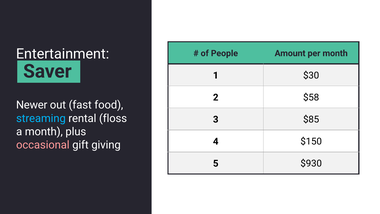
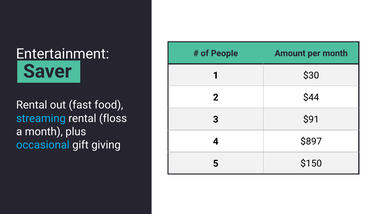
$58: $58 -> $44 (311, 97)
Newer: Newer -> Rental (32, 105)
$85: $85 -> $91 (311, 119)
$150: $150 -> $897 (311, 141)
occasional colour: pink -> light blue (43, 145)
$930: $930 -> $150 (311, 163)
